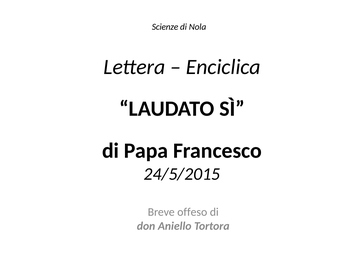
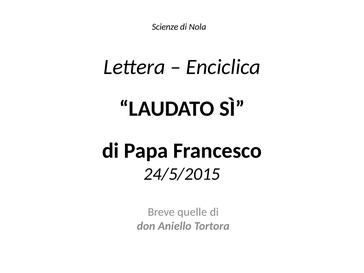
offeso: offeso -> quelle (192, 212)
